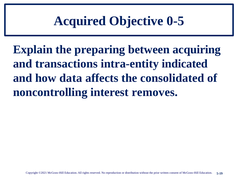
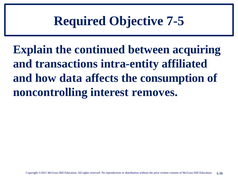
Acquired: Acquired -> Required (80, 21)
0-5: 0-5 -> 7-5 (175, 21)
preparing: preparing -> continued (100, 50)
indicated: indicated -> affiliated (185, 64)
consolidated: consolidated -> consumption (172, 78)
